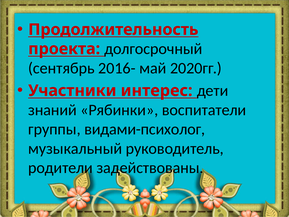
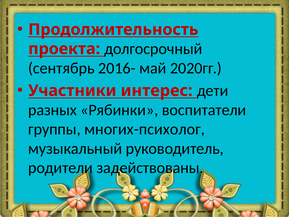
знаний: знаний -> разных (52, 110)
видами-психолог: видами-психолог -> многих-психолог (145, 129)
